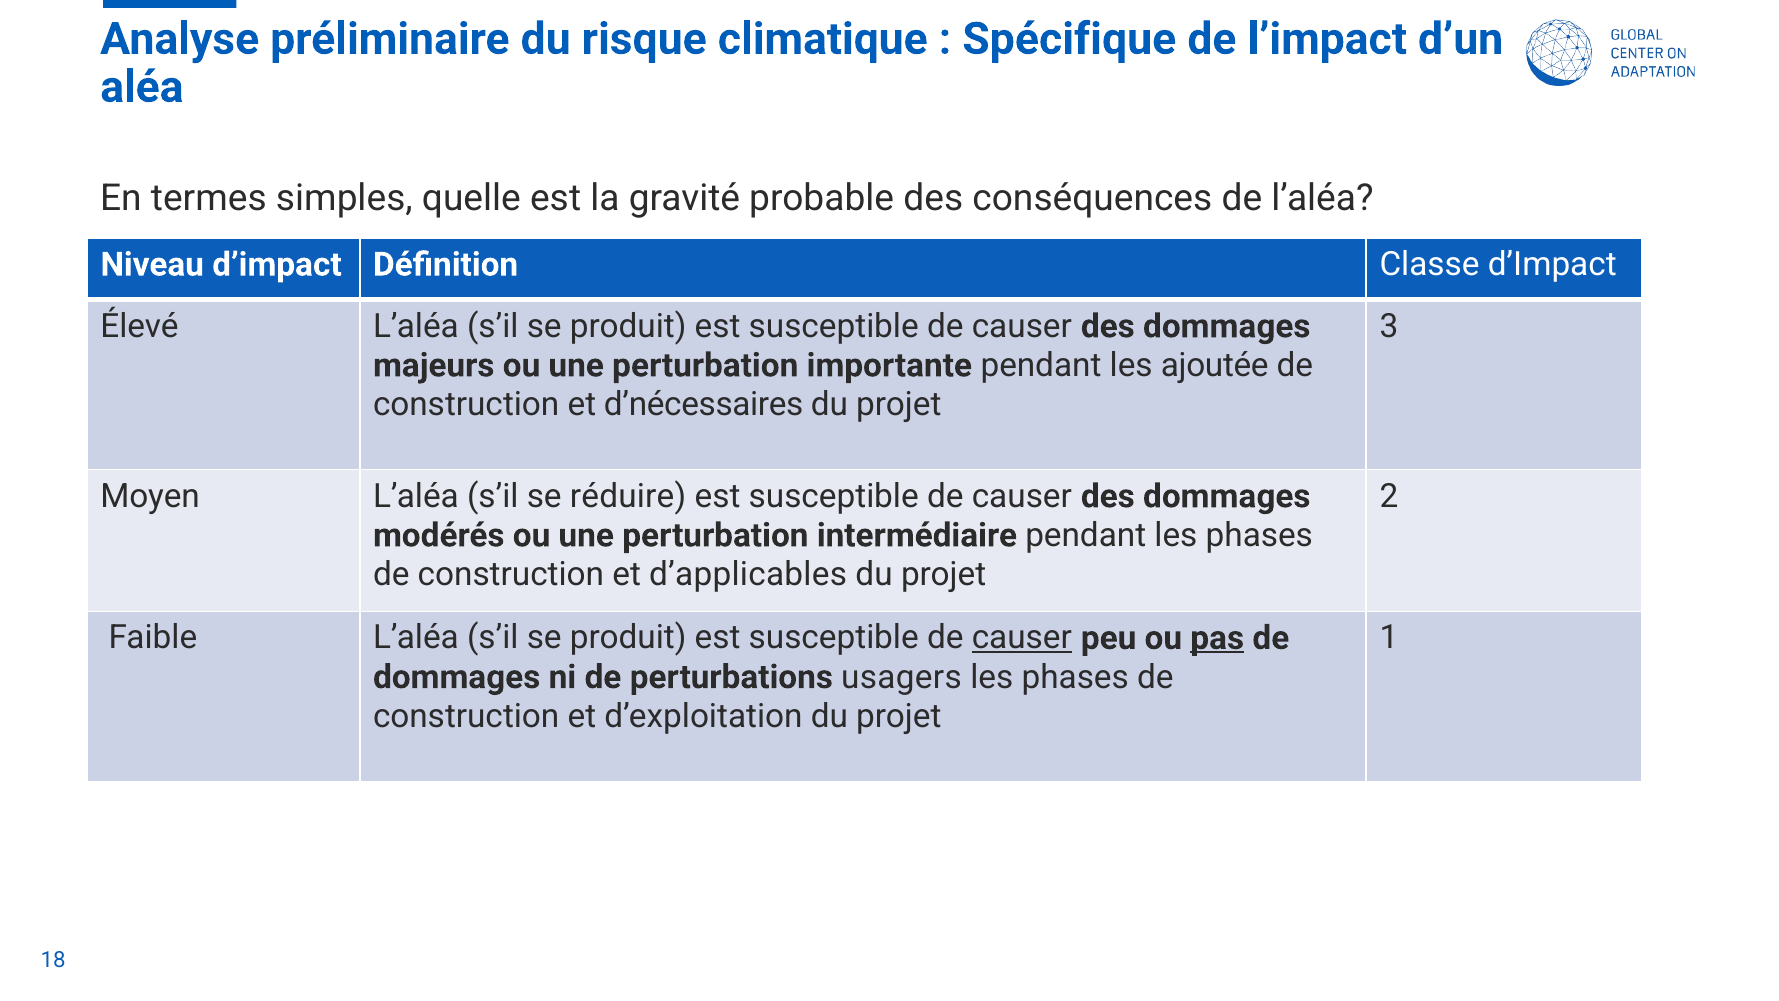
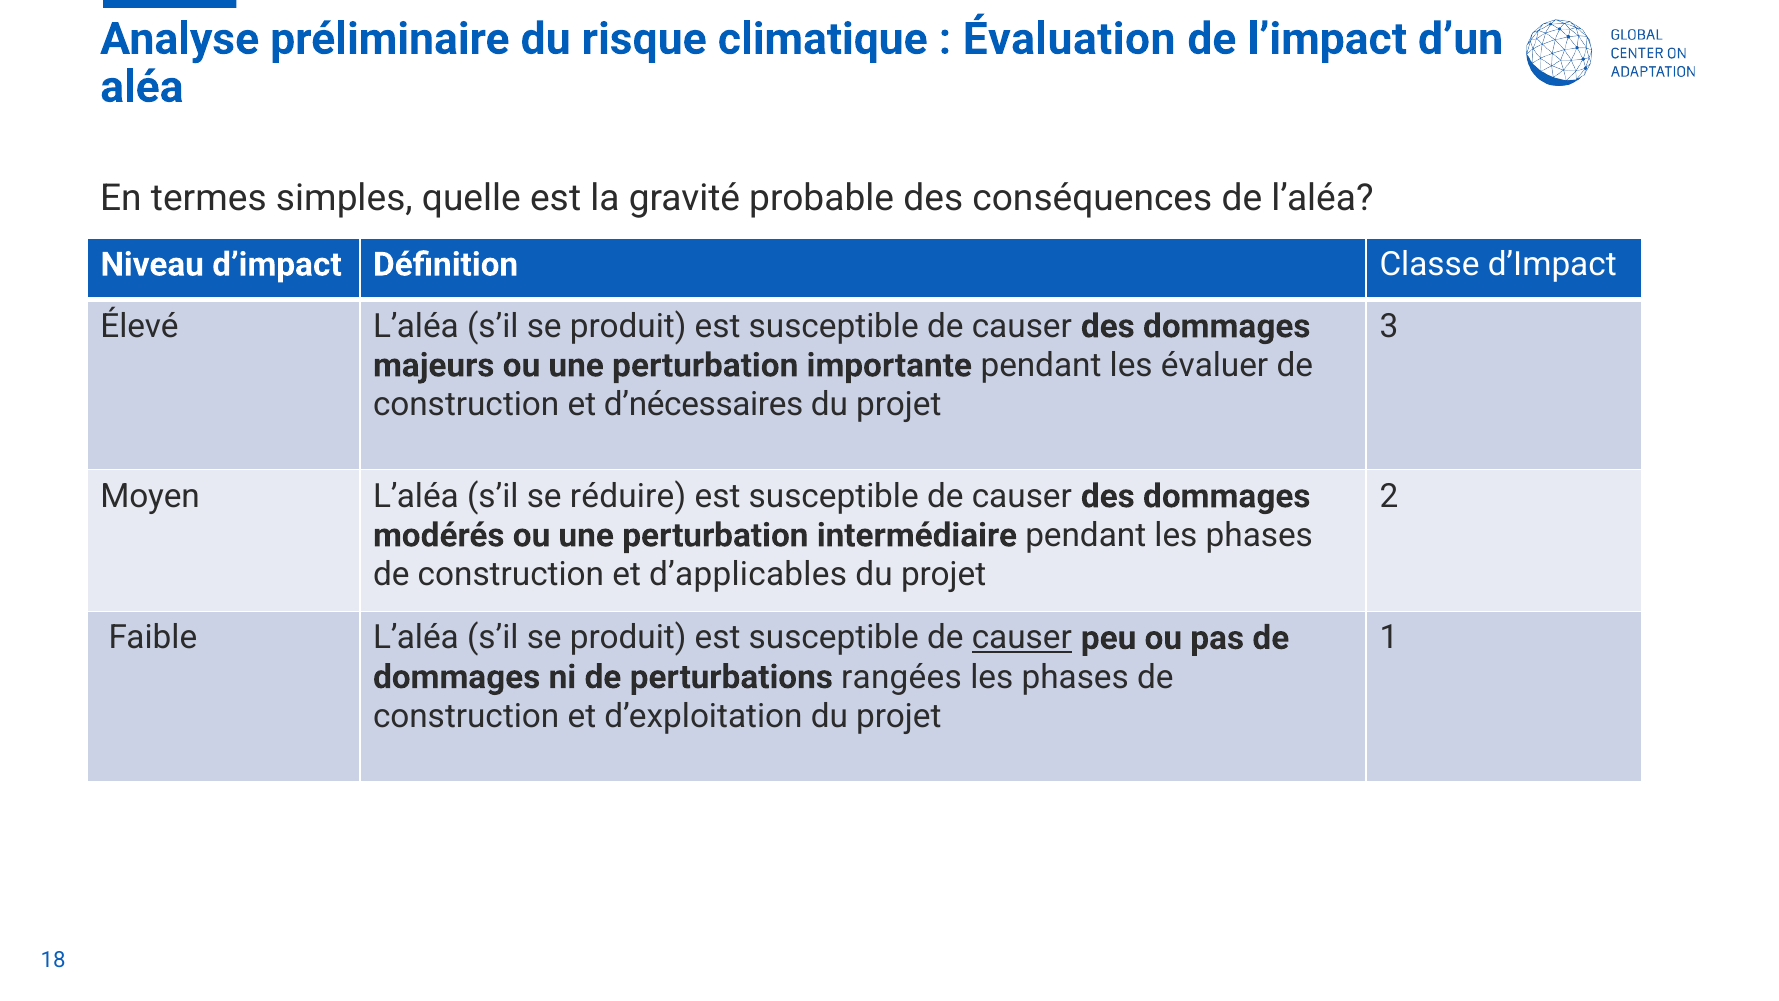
Spécifique: Spécifique -> Évaluation (1069, 39)
ajoutée: ajoutée -> évaluer (1215, 365)
pas underline: present -> none (1217, 638)
usagers: usagers -> rangées (901, 677)
